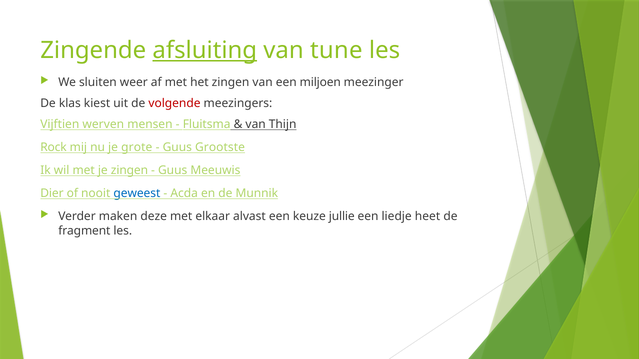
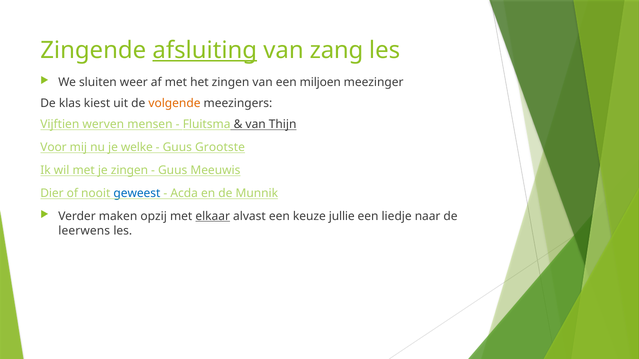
tune: tune -> zang (337, 50)
volgende colour: red -> orange (174, 104)
Rock: Rock -> Voor (53, 148)
grote: grote -> welke (137, 148)
deze: deze -> opzij (154, 216)
elkaar underline: none -> present (213, 216)
heet: heet -> naar (428, 216)
fragment: fragment -> leerwens (84, 231)
